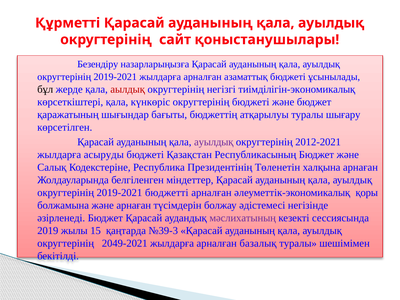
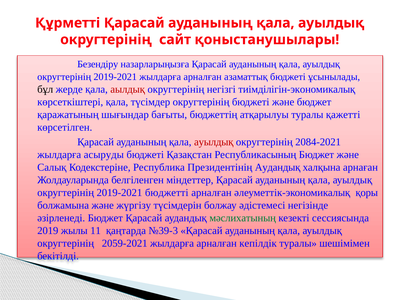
күнкөріс: күнкөріс -> түсімдер (150, 102)
шығару: шығару -> қажетті (343, 115)
ауылдық colour: purple -> red (214, 142)
2012-2021: 2012-2021 -> 2084-2021 (318, 142)
Президентінің Төленетін: Төленетін -> Аудандық (278, 167)
және арнаған: арнаған -> жүргізу (134, 205)
мәслихатының colour: purple -> green (243, 218)
15: 15 -> 11 (96, 231)
2049-2021: 2049-2021 -> 2059-2021 (125, 243)
базалық: базалық -> кепілдік (258, 243)
